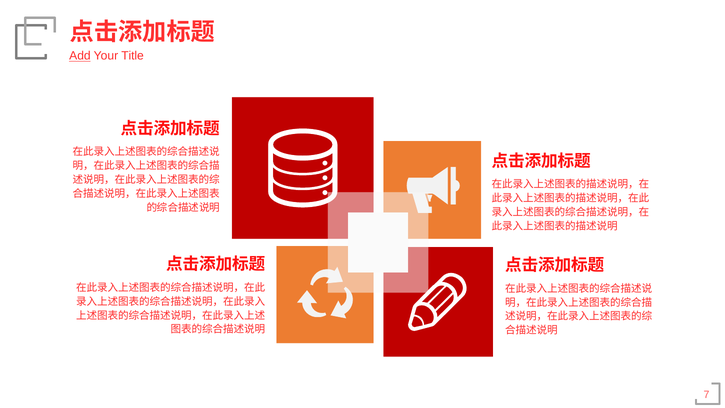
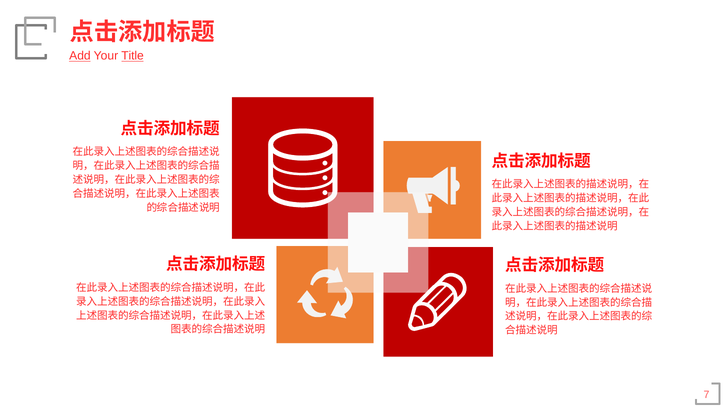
Title underline: none -> present (133, 56)
